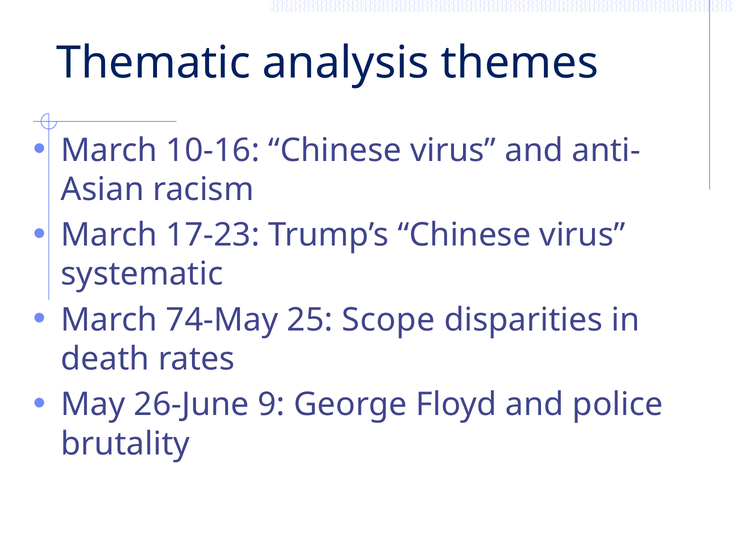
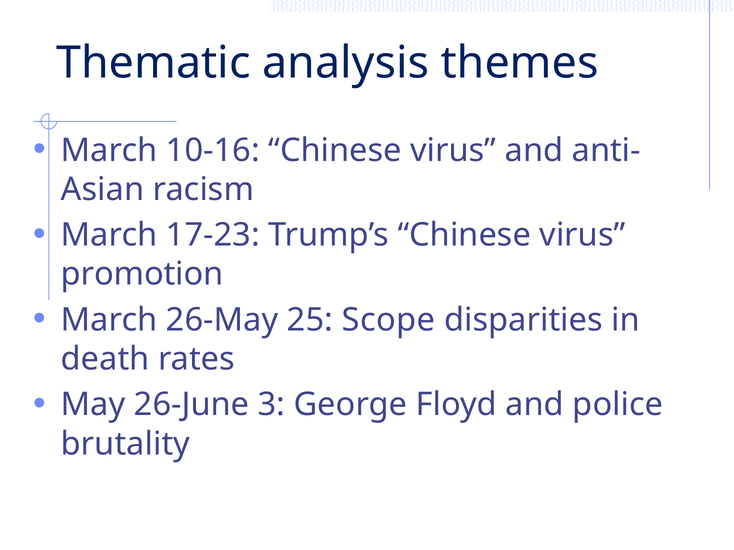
systematic: systematic -> promotion (142, 274)
74-May: 74-May -> 26-May (222, 320)
9: 9 -> 3 (271, 405)
